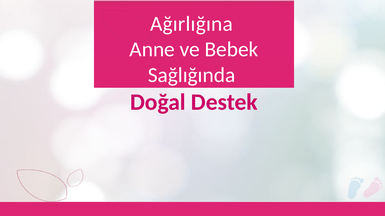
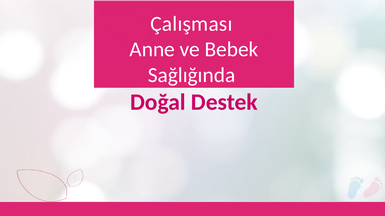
Ağırlığına: Ağırlığına -> Çalışması (191, 24)
